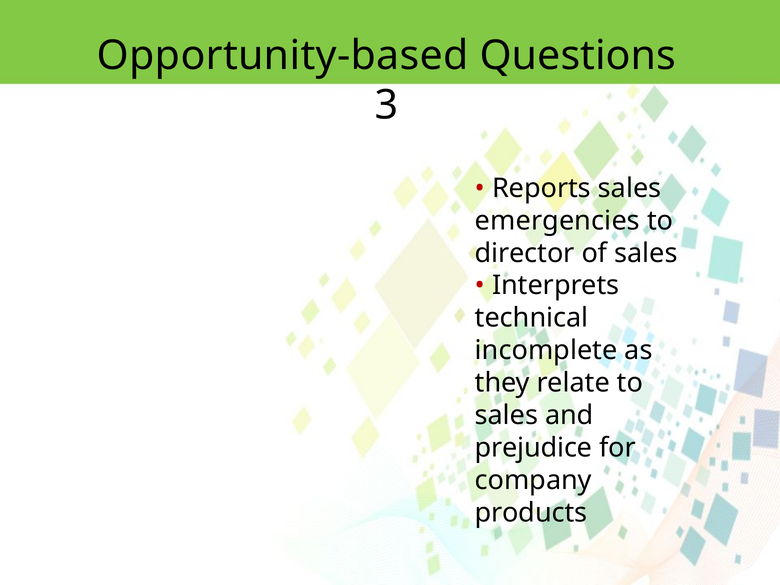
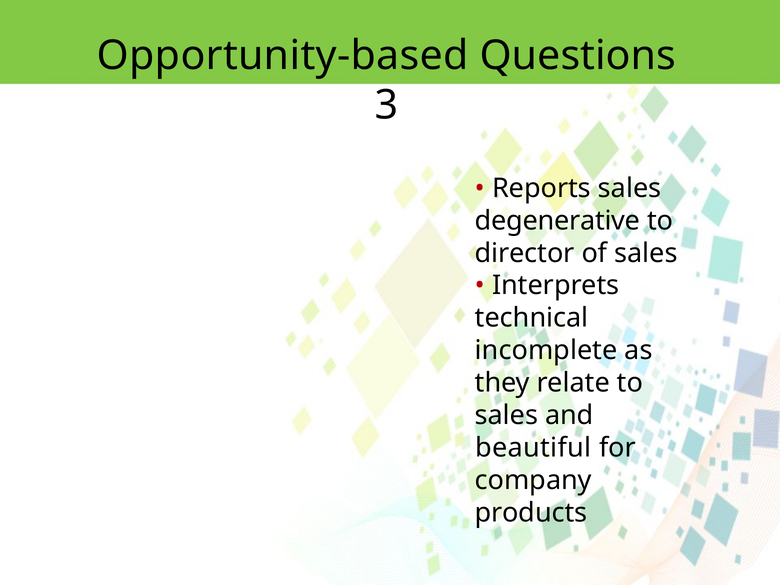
emergencies: emergencies -> degenerative (558, 221)
prejudice: prejudice -> beautiful (533, 448)
